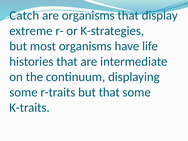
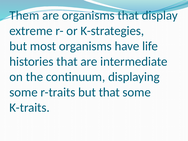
Catch: Catch -> Them (24, 15)
